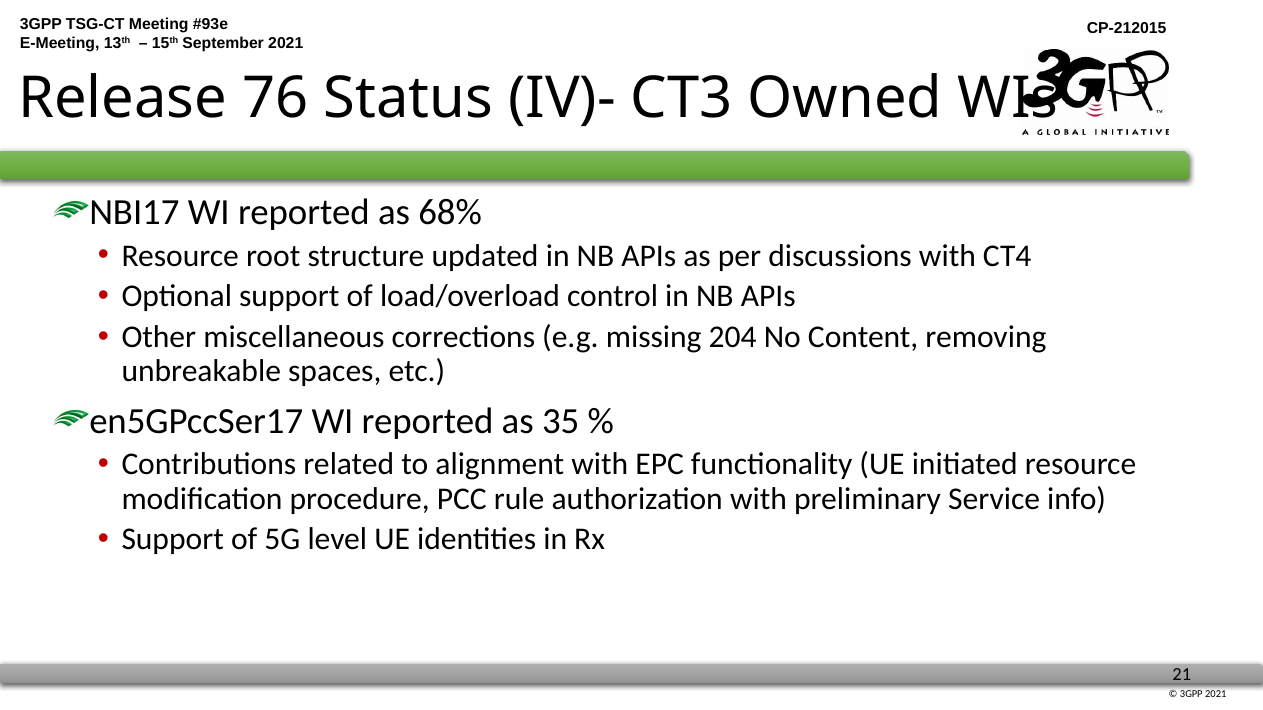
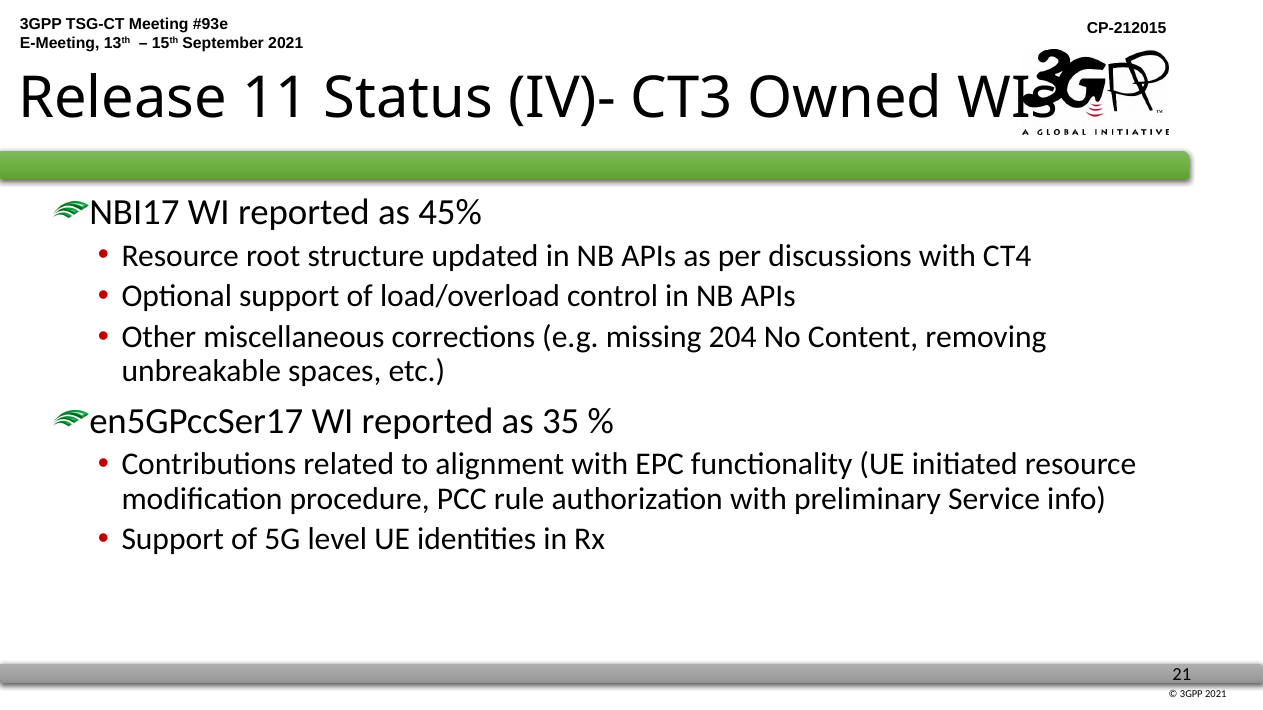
76: 76 -> 11 (275, 98)
68%: 68% -> 45% (450, 212)
